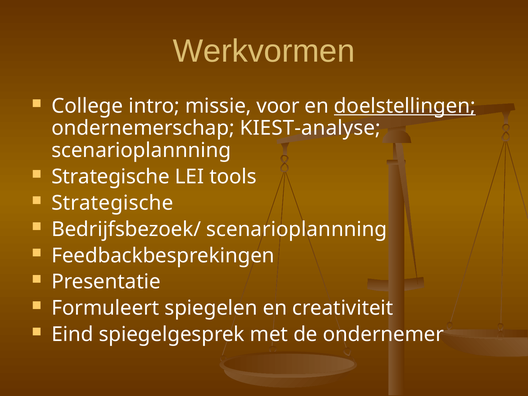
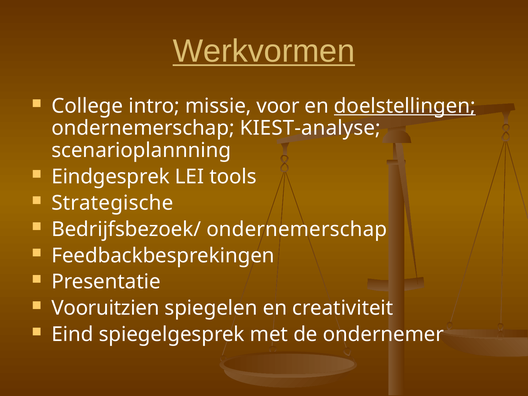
Werkvormen underline: none -> present (264, 51)
Strategische: Strategische -> Eindgesprek (111, 177)
Bedrijfsbezoek/ scenarioplannning: scenarioplannning -> ondernemerschap (297, 229)
Formuleert: Formuleert -> Vooruitzien (105, 308)
